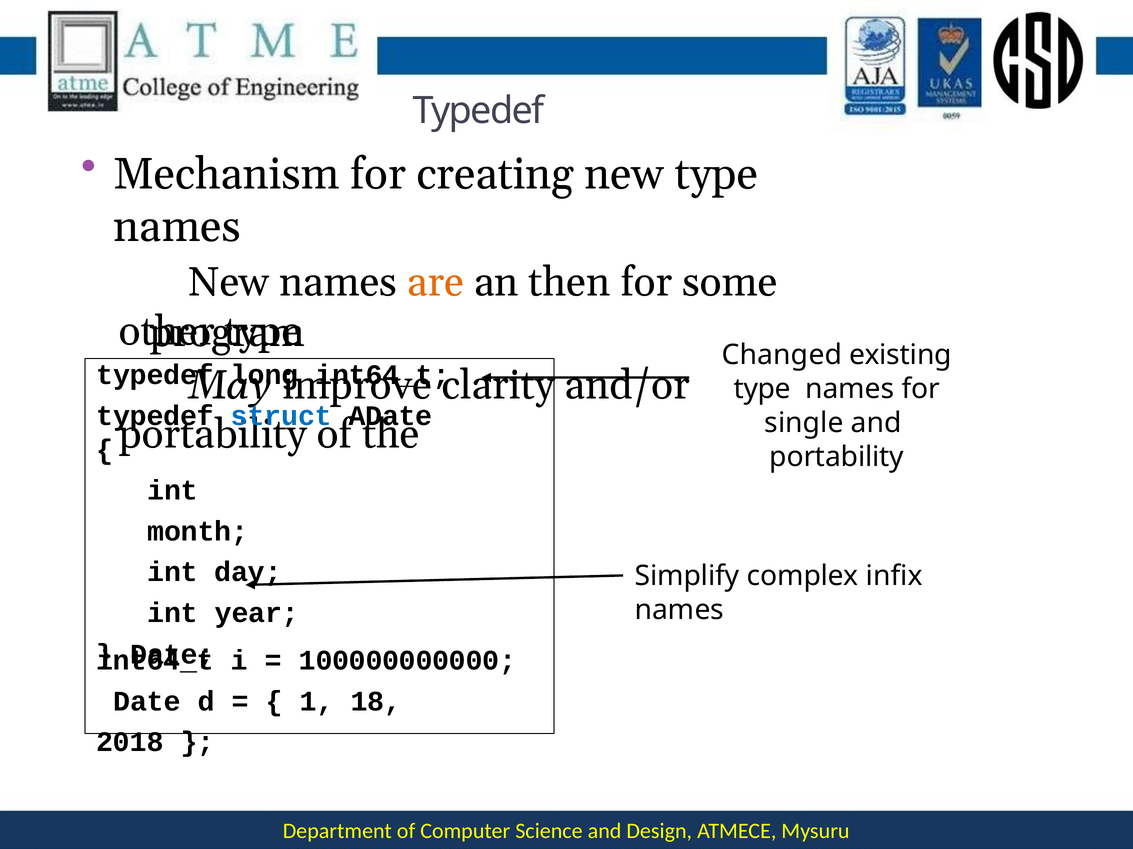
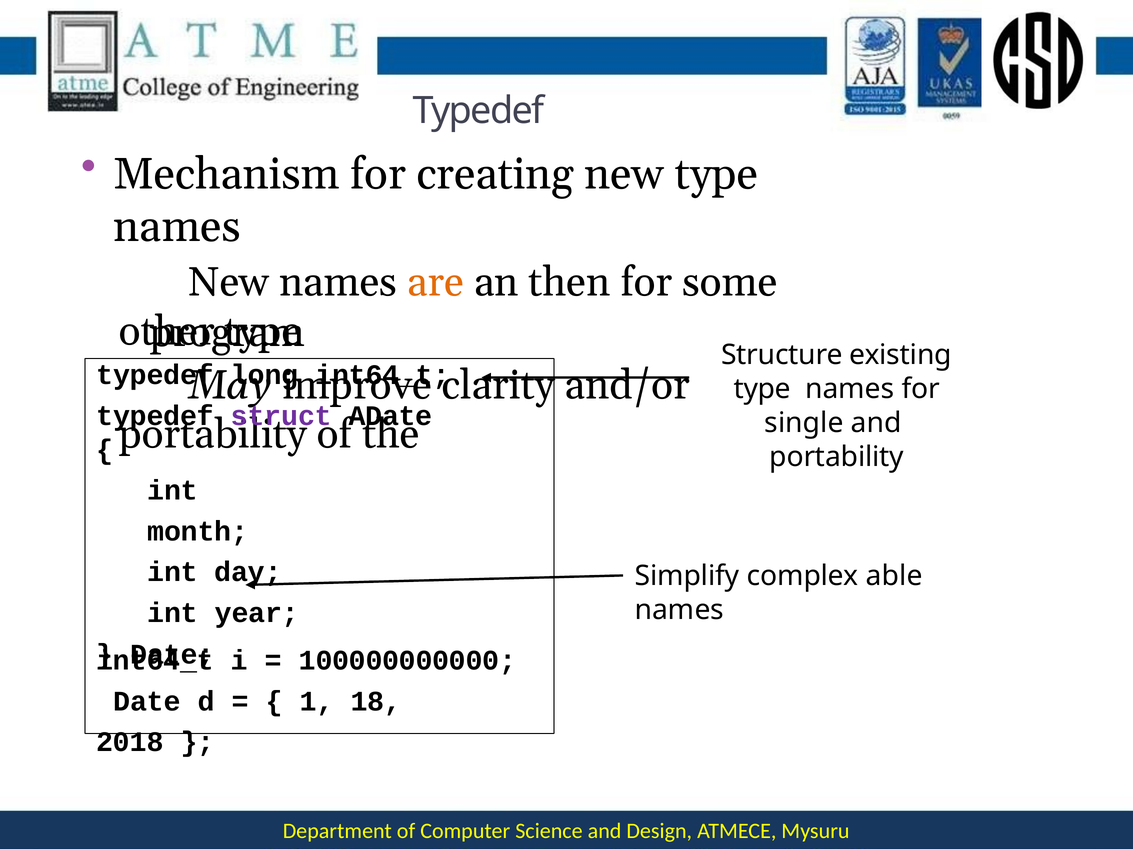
Changed: Changed -> Structure (782, 355)
struct colour: blue -> purple (281, 416)
infix: infix -> able (894, 576)
